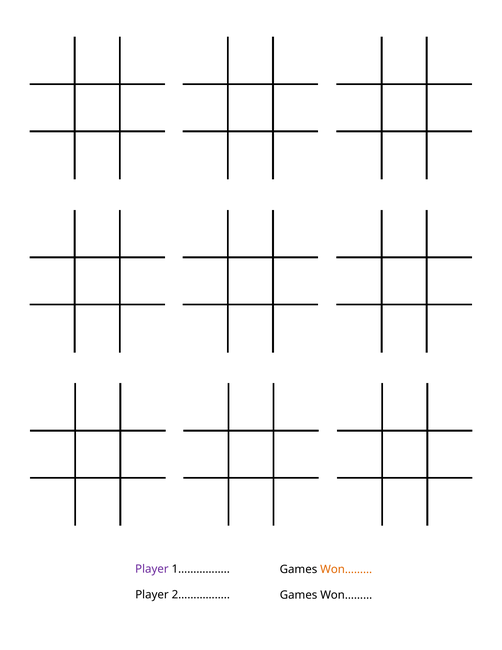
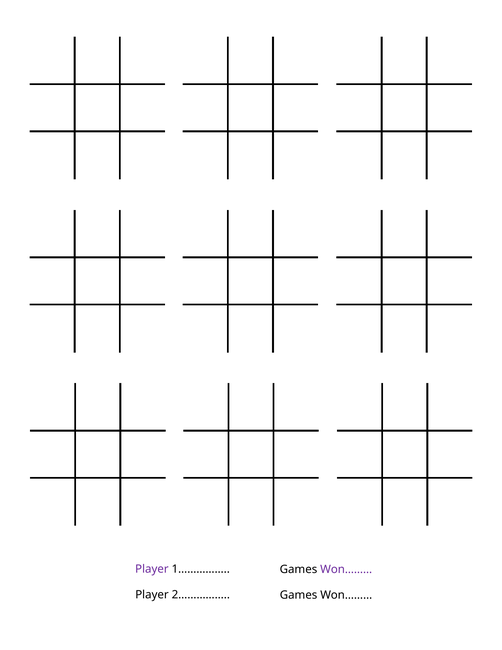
Won……… colour: orange -> purple (346, 569)
